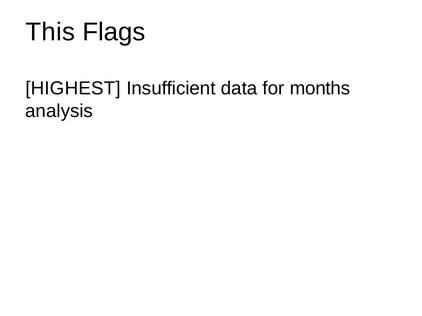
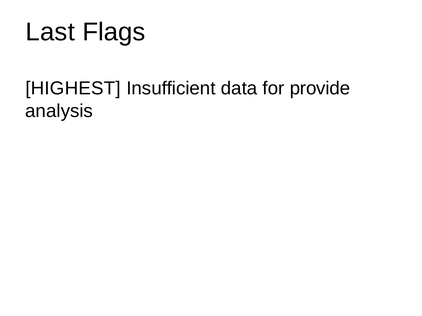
This: This -> Last (50, 32)
months: months -> provide (320, 88)
